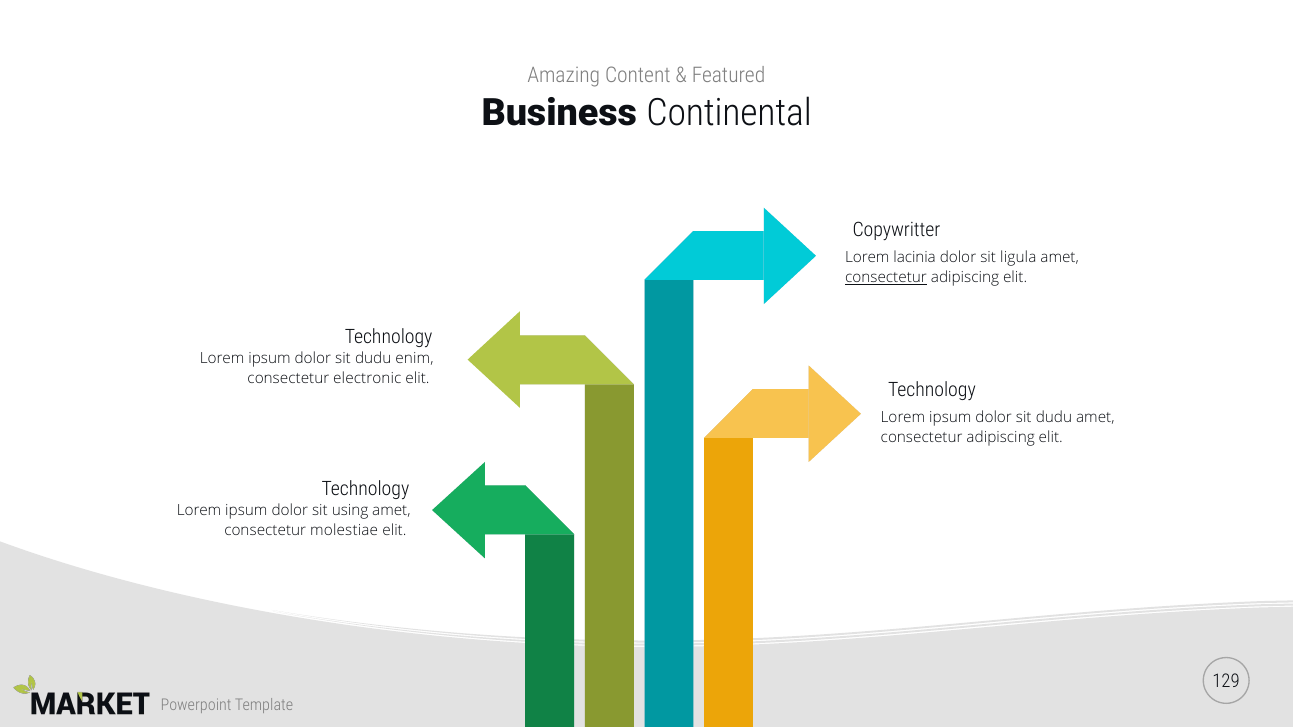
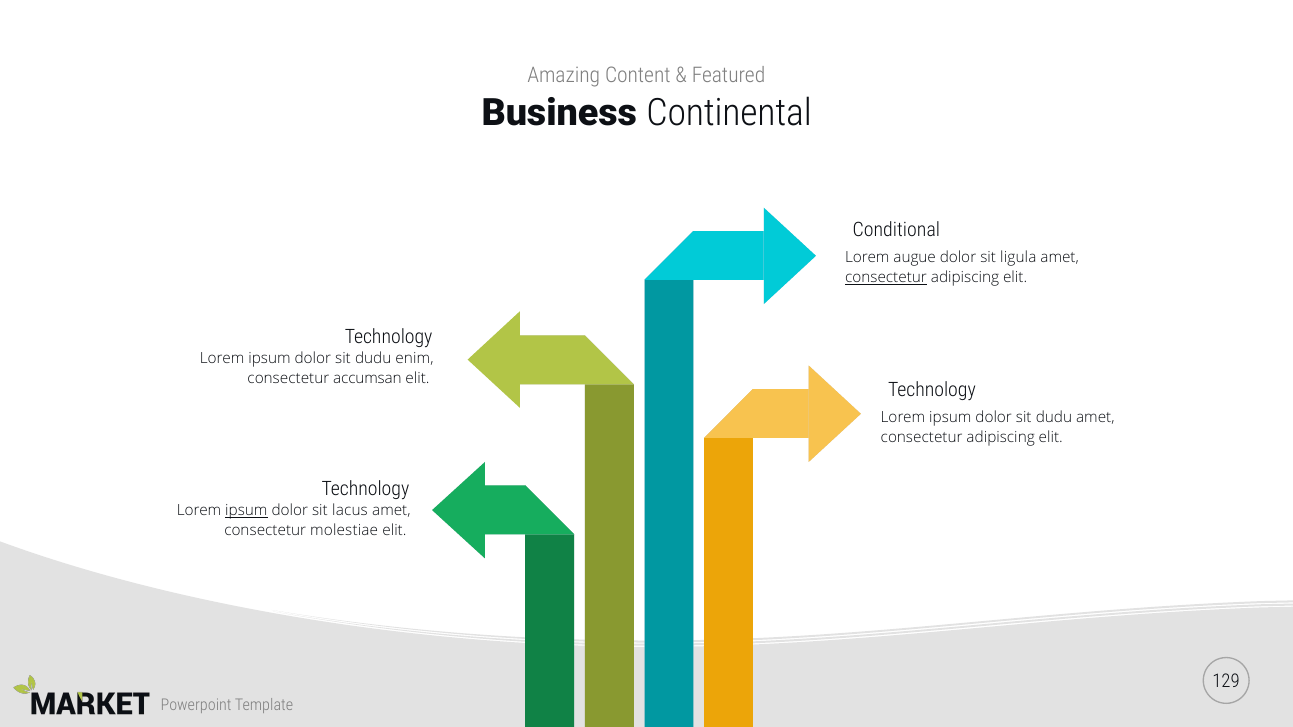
Copywritter: Copywritter -> Conditional (896, 230)
lacinia: lacinia -> augue (915, 257)
electronic: electronic -> accumsan (367, 378)
ipsum underline: none -> present (246, 511)
using: using -> lacus (350, 511)
